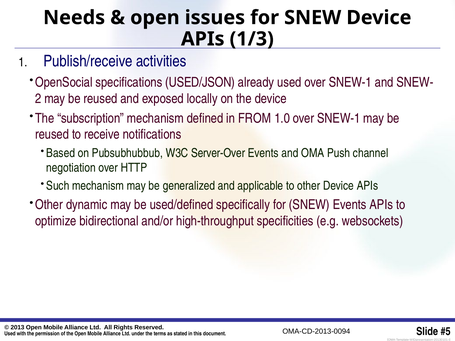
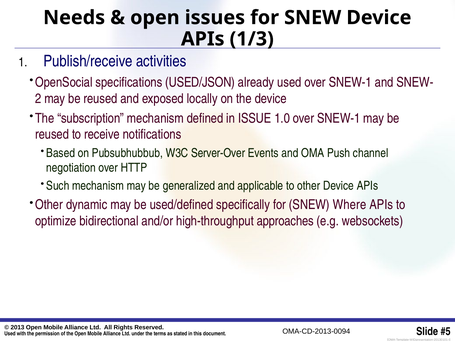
FROM: FROM -> ISSUE (255, 118)
SNEW Events: Events -> Where (350, 205)
specificities: specificities -> approaches (285, 221)
